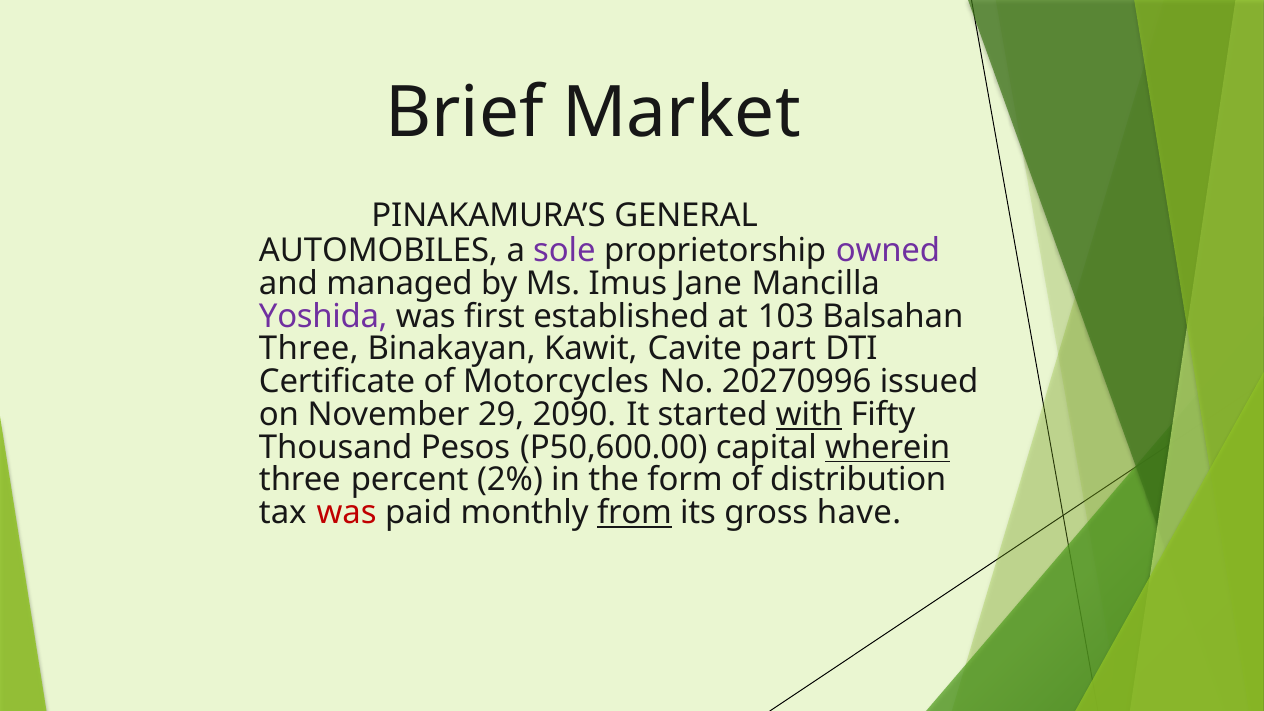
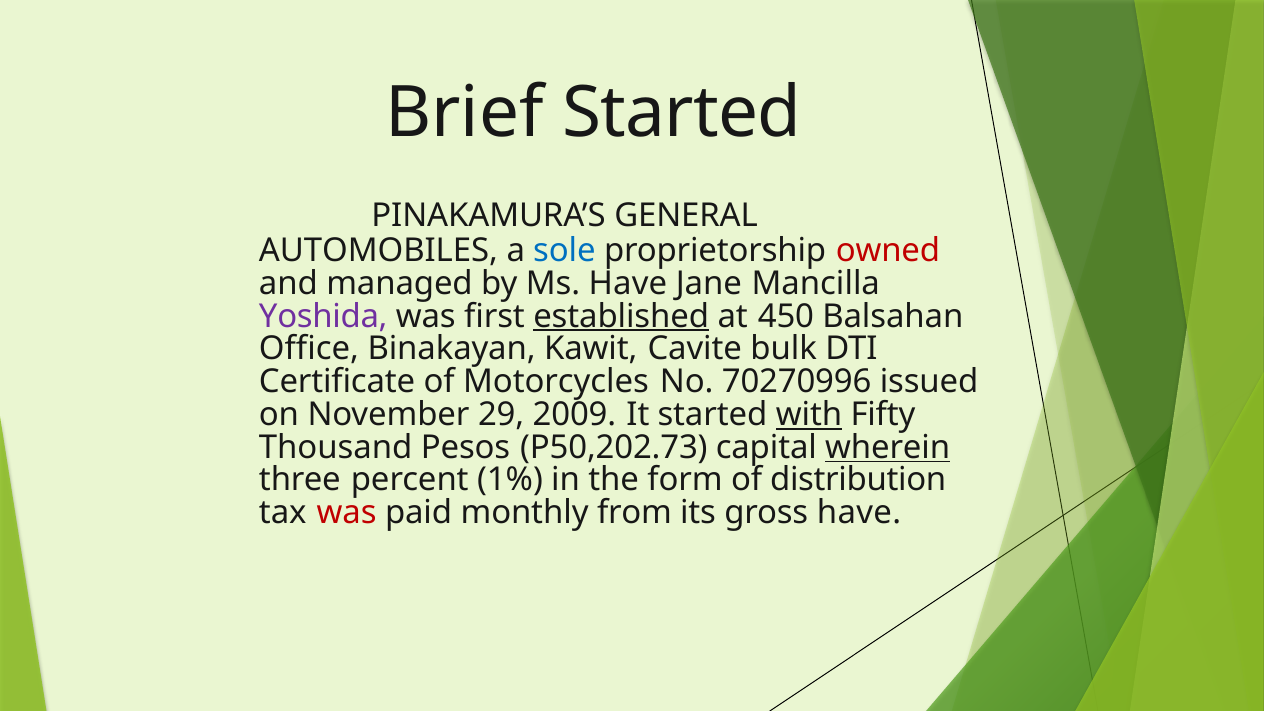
Brief Market: Market -> Started (682, 113)
sole colour: purple -> blue (564, 251)
owned colour: purple -> red (888, 251)
Ms Imus: Imus -> Have (628, 283)
established underline: none -> present (621, 316)
103: 103 -> 450 (786, 316)
Three: Three -> Office (309, 349)
part: part -> bulk (784, 349)
20270996: 20270996 -> 70270996 (797, 382)
2090: 2090 -> 2009 (574, 415)
P50,600.00: P50,600.00 -> P50,202.73 (614, 447)
2%: 2% -> 1% (510, 480)
from underline: present -> none (634, 513)
